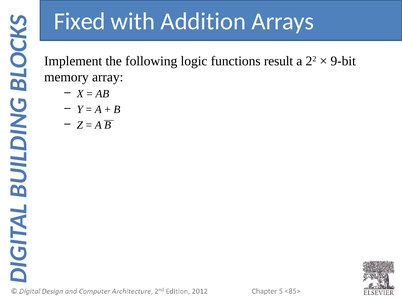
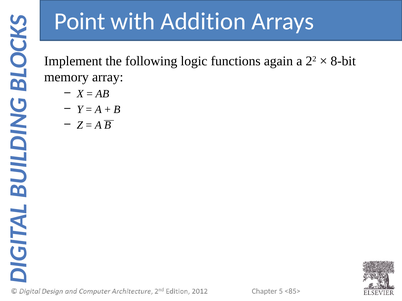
Fixed: Fixed -> Point (80, 21)
result: result -> again (278, 61)
9-bit: 9-bit -> 8-bit (343, 61)
